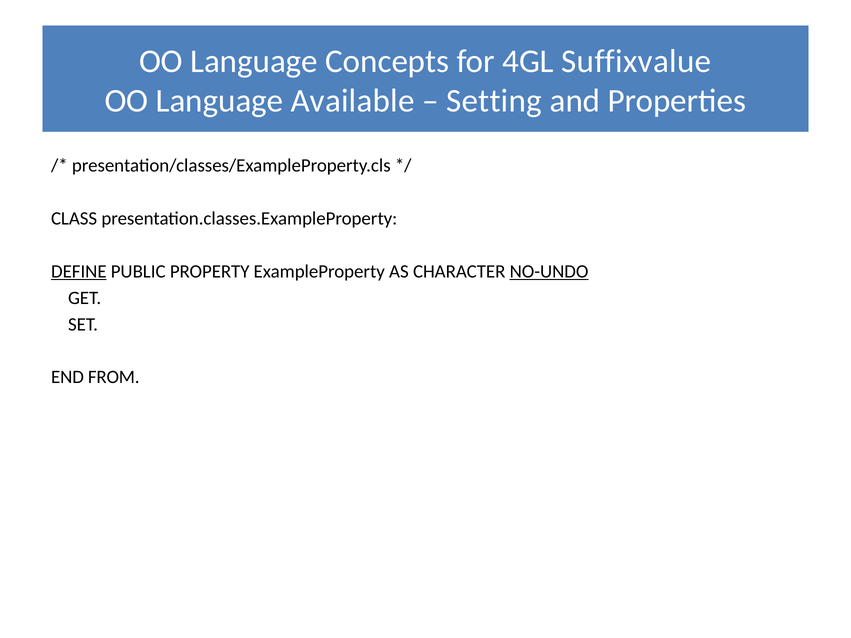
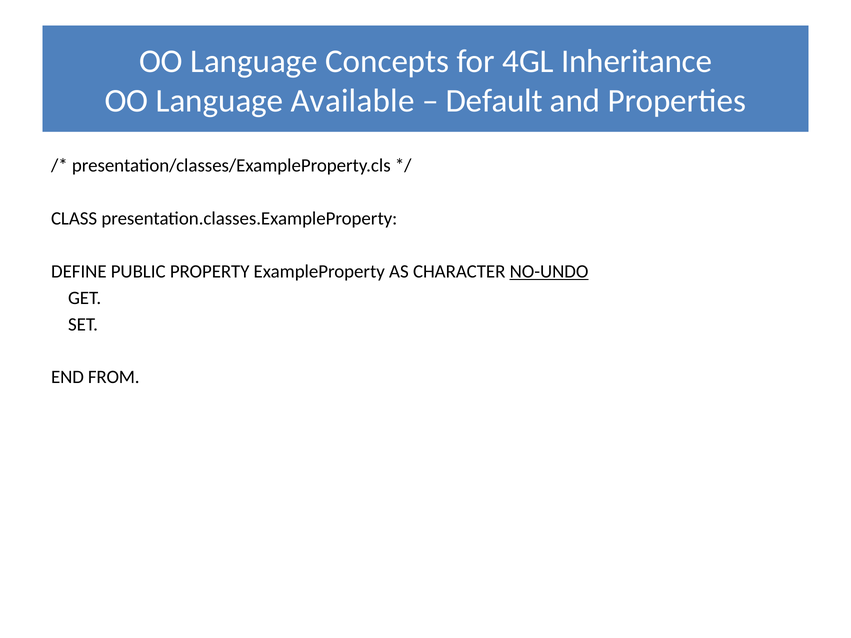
Suffixvalue: Suffixvalue -> Inheritance (637, 61)
Setting: Setting -> Default (494, 101)
DEFINE underline: present -> none (79, 272)
